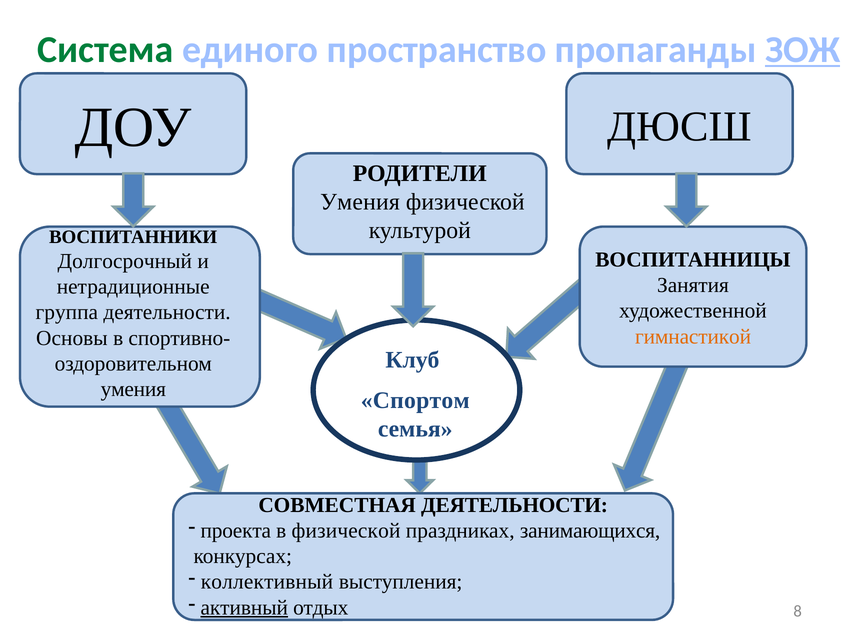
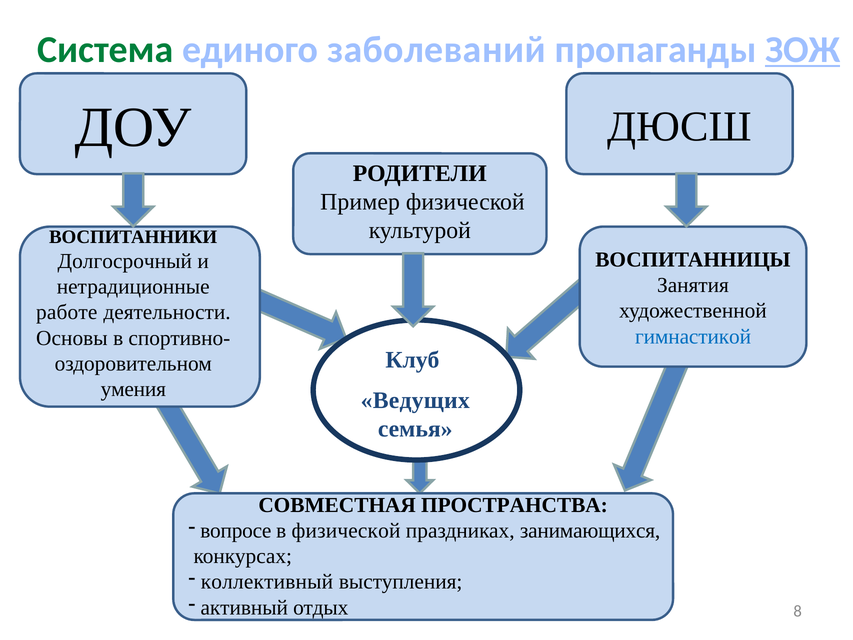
пространство: пространство -> заболеваний (436, 50)
Умения: Умения -> Пример (360, 202)
группа: группа -> работе (67, 312)
гимнастикой colour: orange -> blue (693, 336)
Спортом: Спортом -> Ведущих (415, 400)
СОВМЕСТНАЯ ДЕЯТЕЛЬНОСТИ: ДЕЯТЕЛЬНОСТИ -> ПРОСТРАНСТВА (514, 505)
проекта: проекта -> вопросе (236, 531)
активный underline: present -> none (244, 607)
